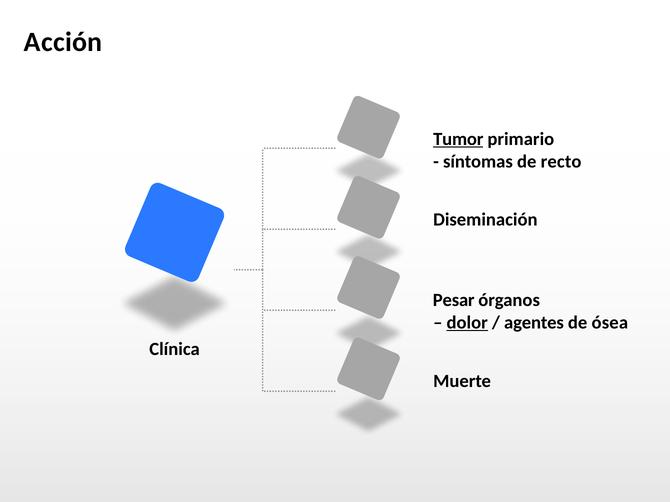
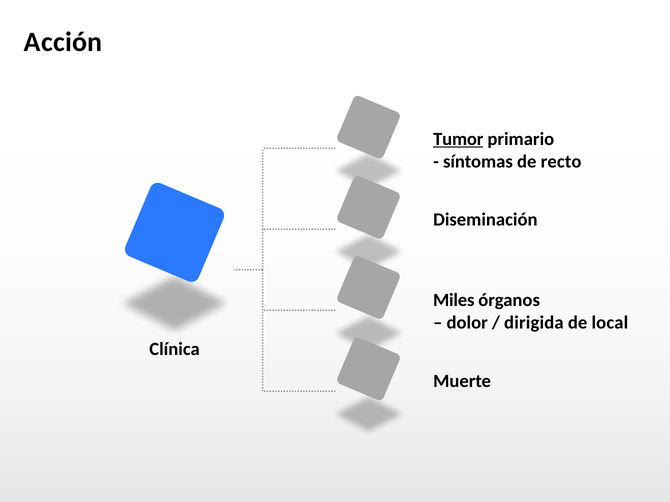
Pesar: Pesar -> Miles (454, 301)
dolor underline: present -> none (467, 323)
agentes: agentes -> dirigida (534, 323)
ósea: ósea -> local (610, 323)
